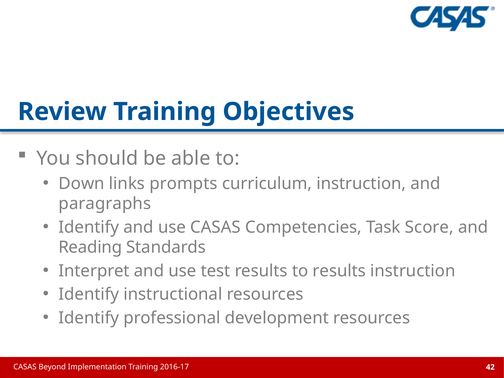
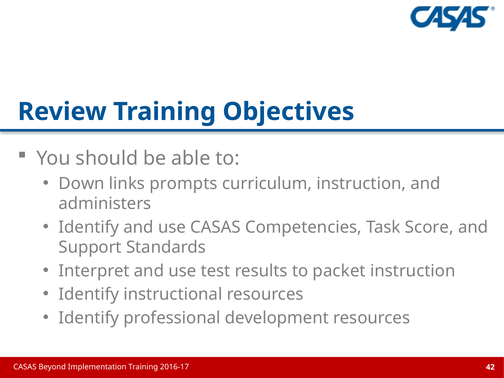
paragraphs: paragraphs -> administers (105, 204)
Reading: Reading -> Support (90, 247)
to results: results -> packet (339, 271)
